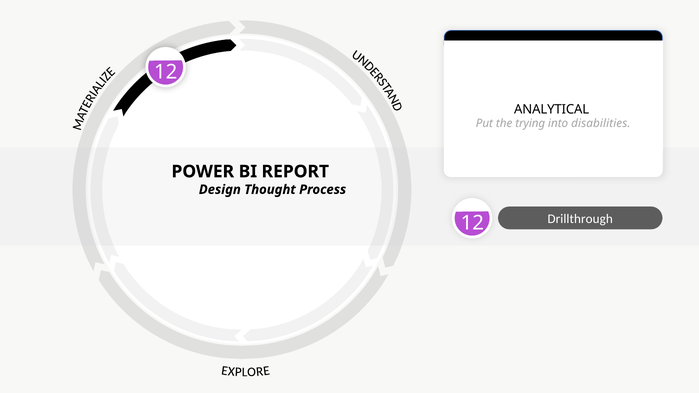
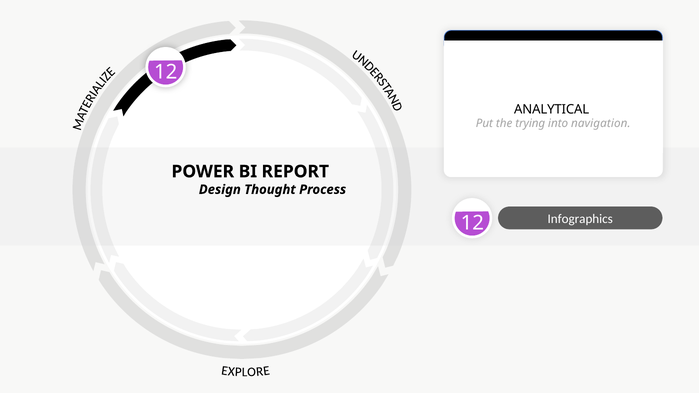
disabilities: disabilities -> navigation (601, 124)
Drillthrough: Drillthrough -> Infographics (580, 219)
